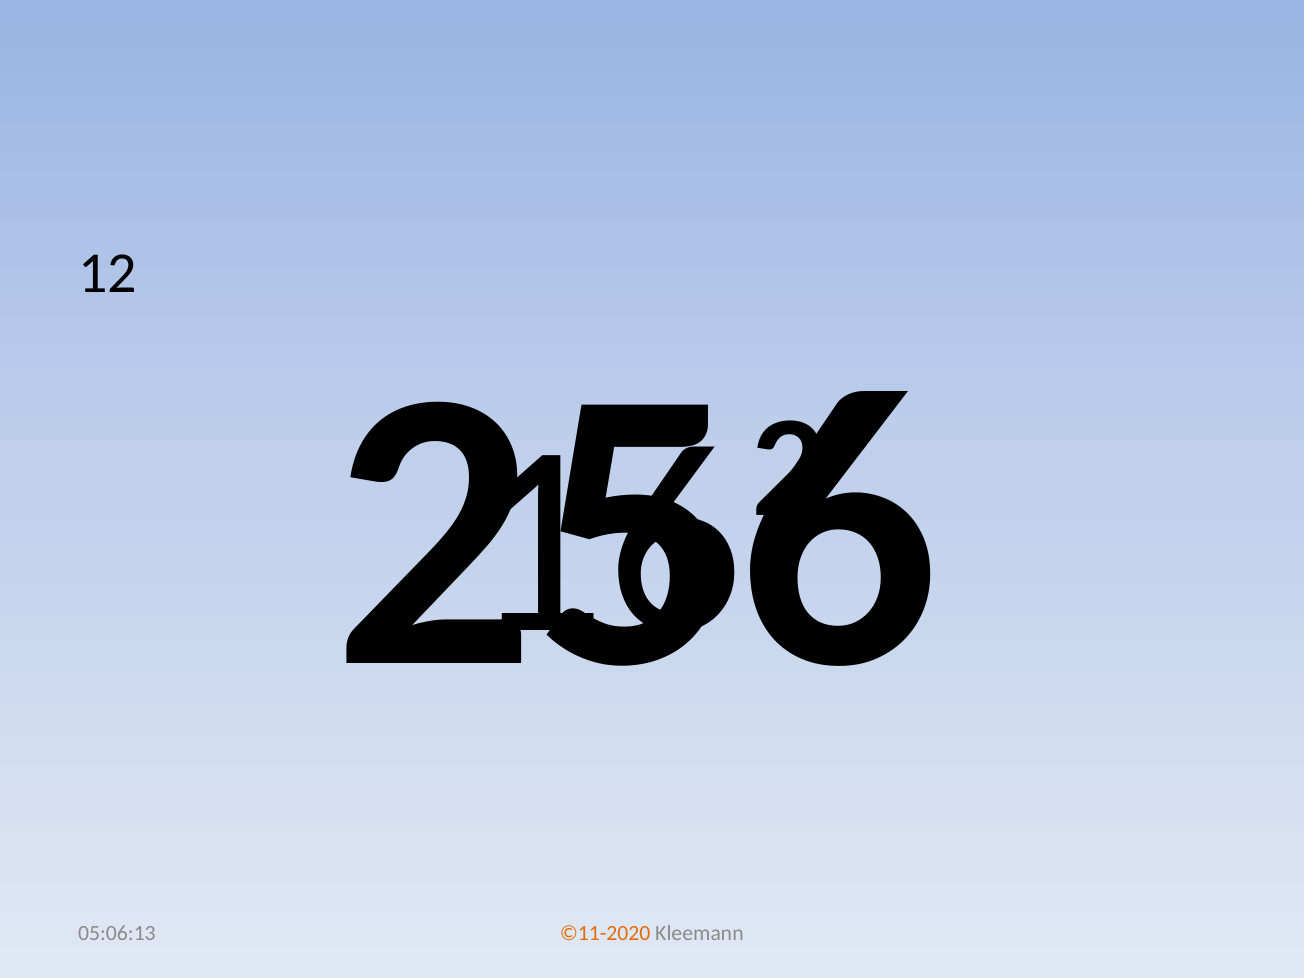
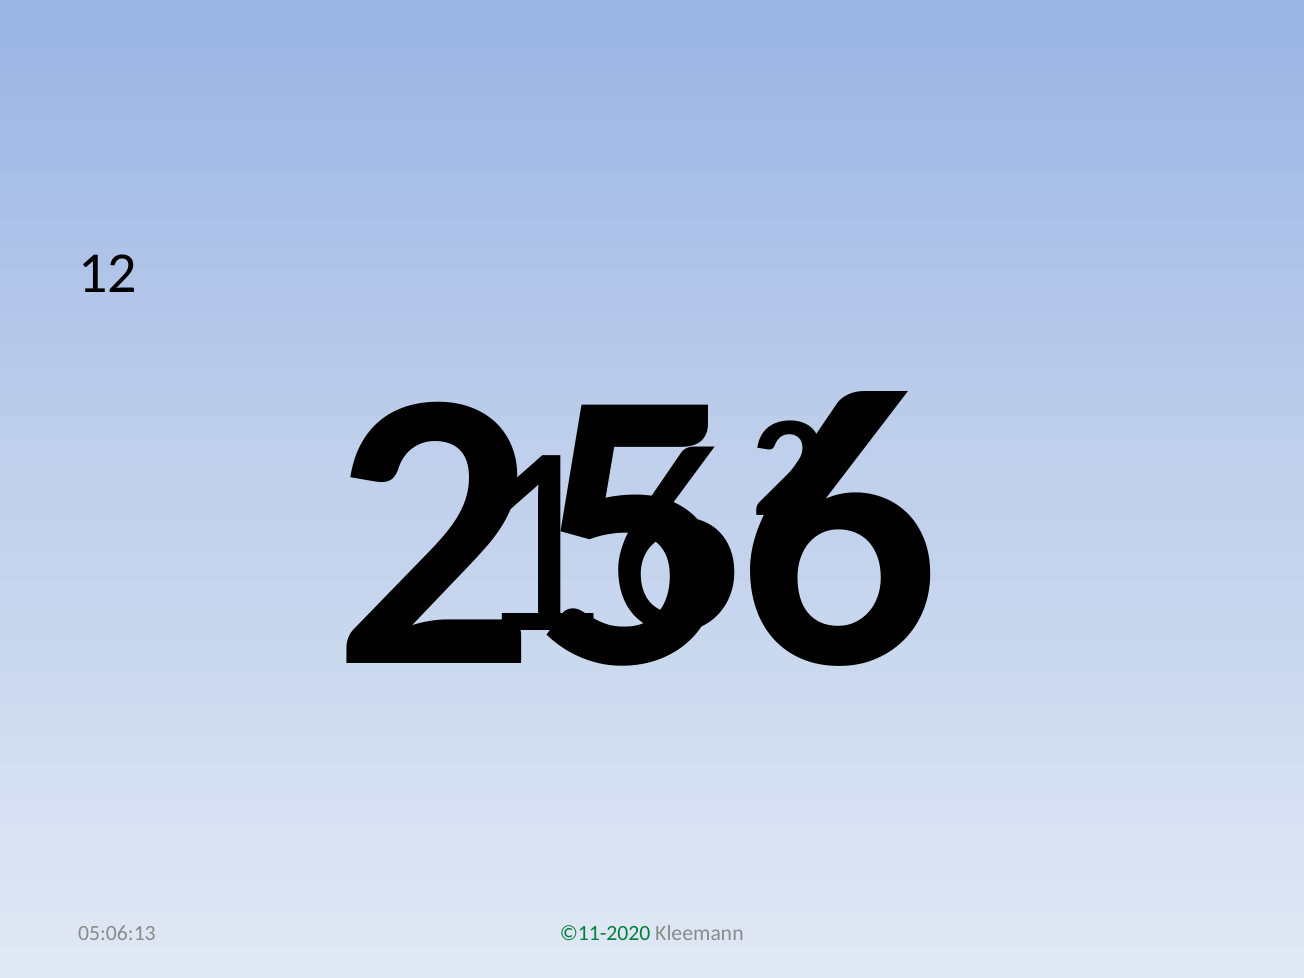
©11-2020 colour: orange -> green (605, 934)
